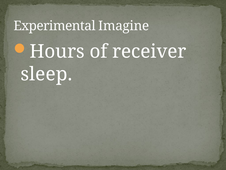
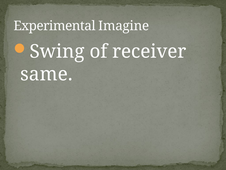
Hours: Hours -> Swing (57, 51)
sleep: sleep -> same (46, 74)
